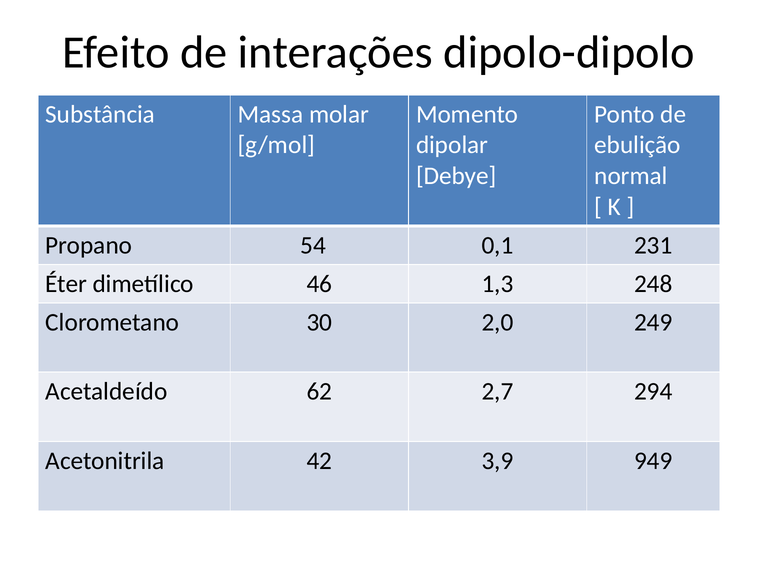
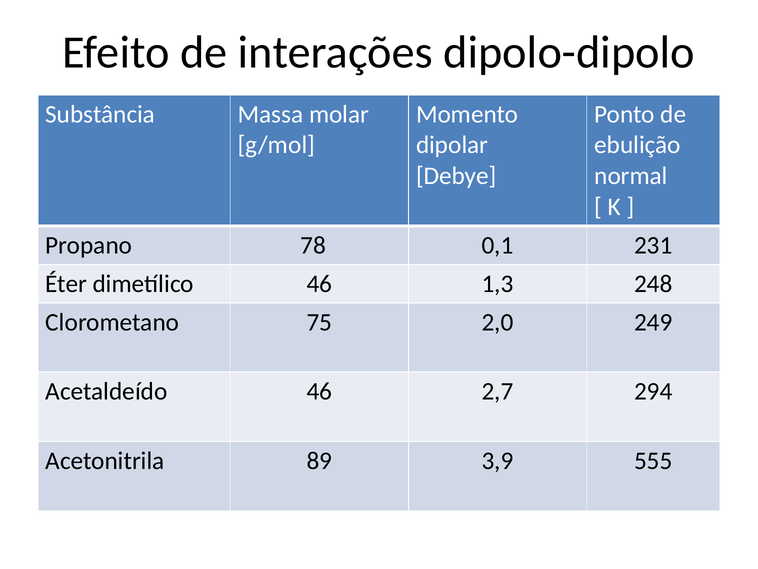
54: 54 -> 78 (313, 245)
30: 30 -> 75 (319, 322)
Acetaldeído 62: 62 -> 46 (319, 391)
42: 42 -> 89 (319, 461)
949: 949 -> 555 (653, 461)
